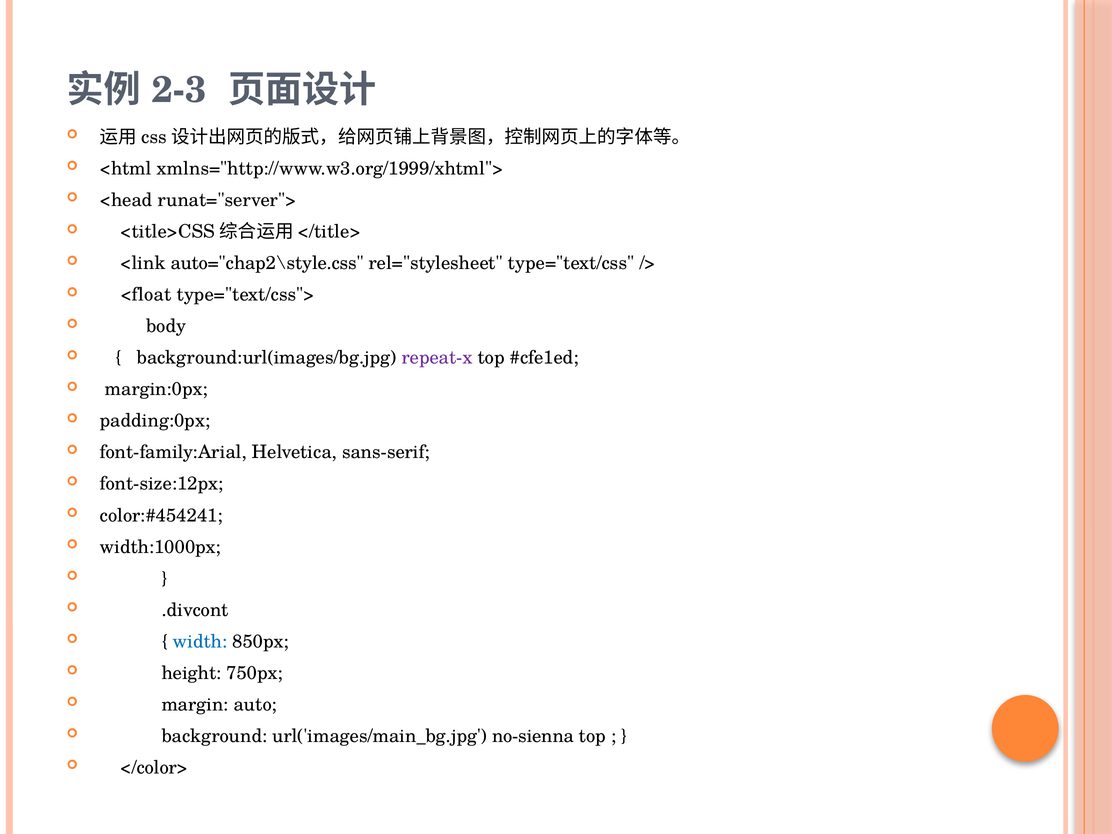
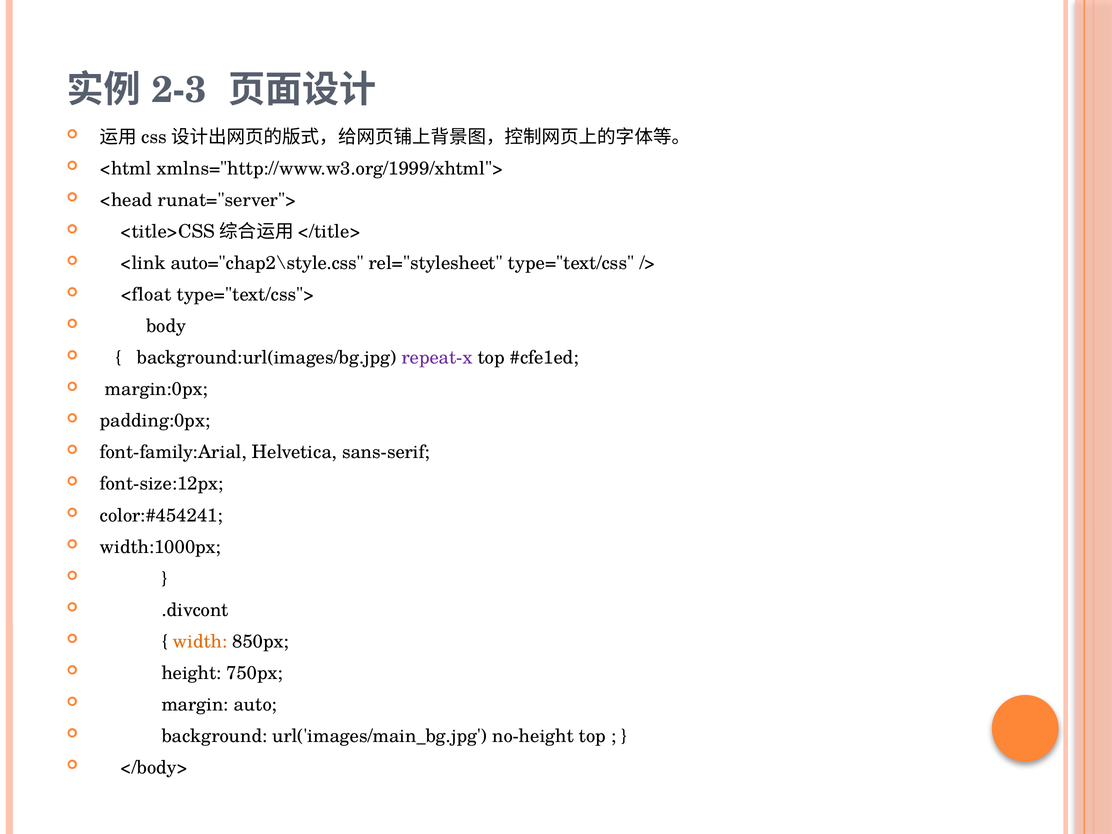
width colour: blue -> orange (200, 641)
no-sienna: no-sienna -> no-height (533, 736)
</color>: </color> -> </body> (154, 768)
